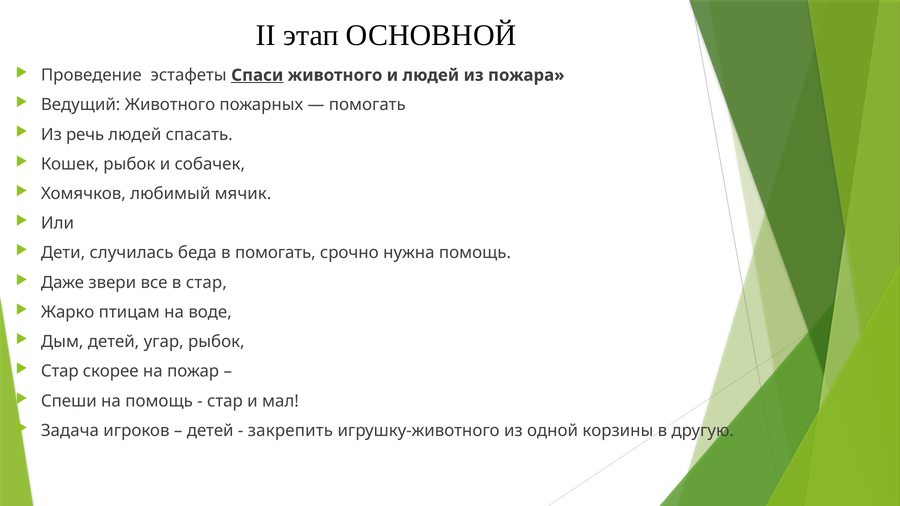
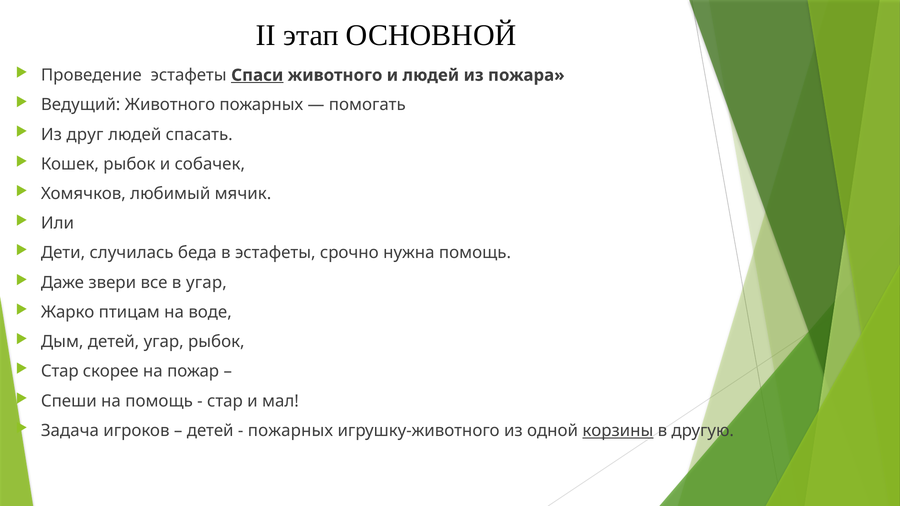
речь: речь -> друг (85, 135)
в помогать: помогать -> эстафеты (275, 253)
в стар: стар -> угар (206, 283)
закрепить: закрепить -> пожарных (290, 431)
корзины underline: none -> present (618, 431)
